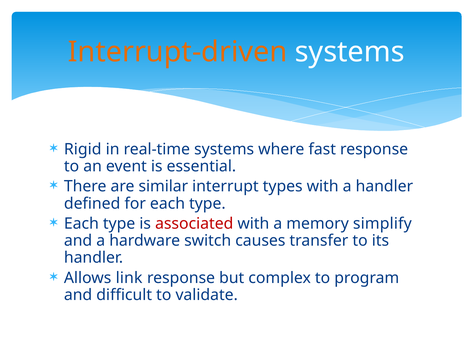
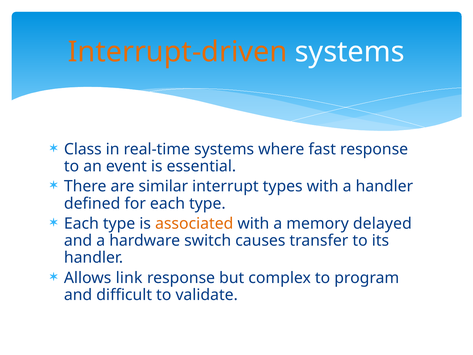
Rigid: Rigid -> Class (83, 149)
associated colour: red -> orange (194, 223)
simplify: simplify -> delayed (382, 223)
